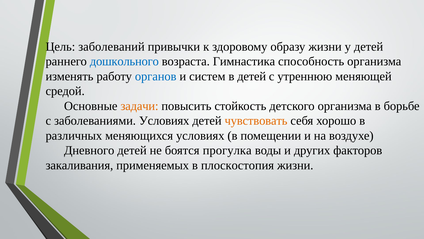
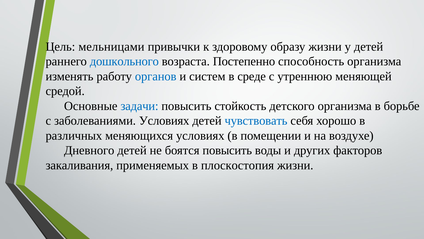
заболеваний: заболеваний -> мельницами (111, 47)
Гимнастика: Гимнастика -> Постепенно (244, 61)
в детей: детей -> среде (252, 76)
задачи colour: orange -> blue (139, 106)
чувствовать colour: orange -> blue (256, 121)
боятся прогулка: прогулка -> повысить (227, 150)
